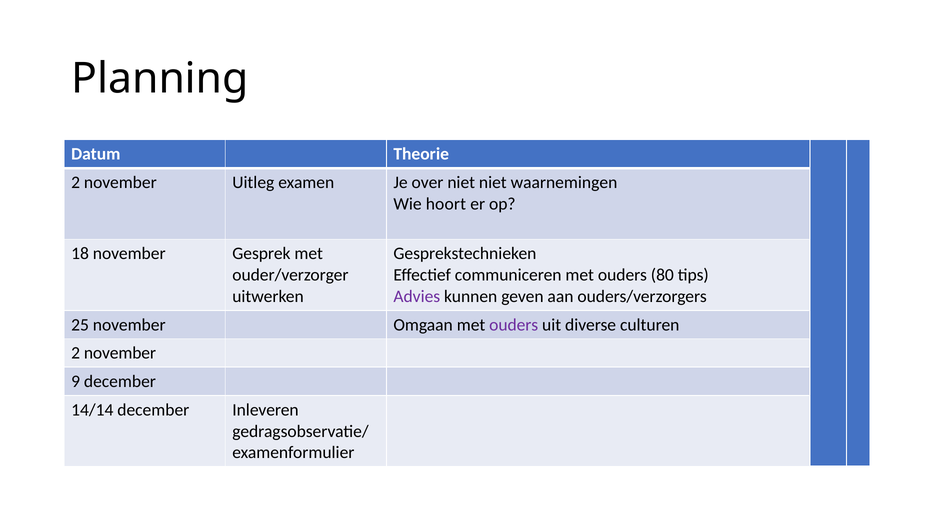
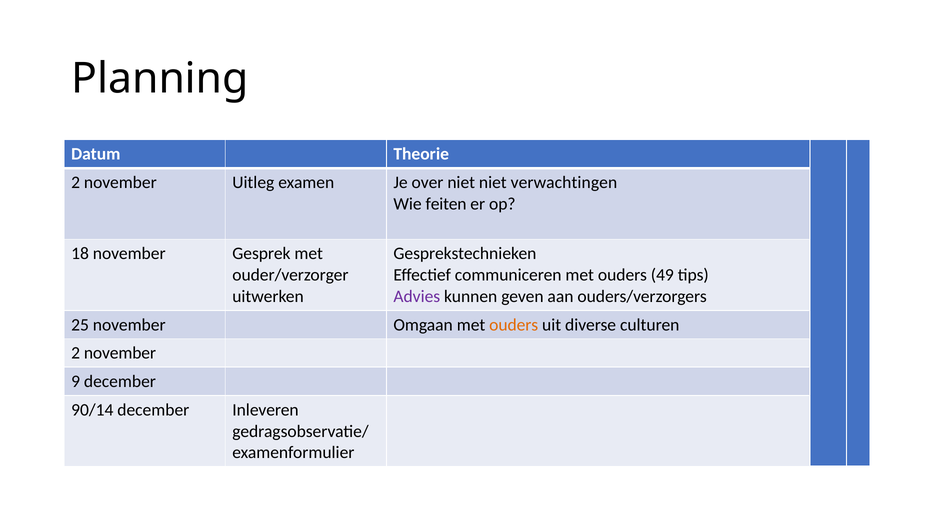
waarnemingen: waarnemingen -> verwachtingen (564, 183)
hoort: hoort -> feiten (446, 204)
80: 80 -> 49 (662, 275)
ouders colour: purple -> orange (514, 325)
14/14: 14/14 -> 90/14 (92, 410)
